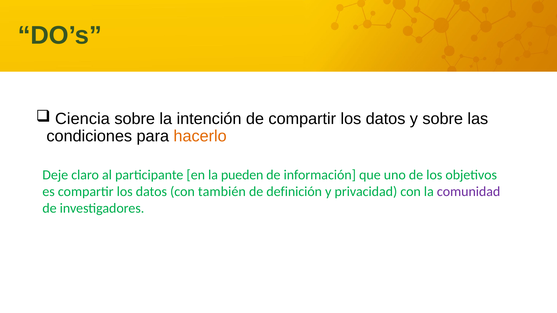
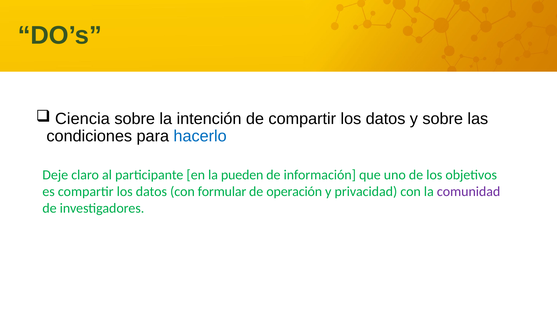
hacerlo colour: orange -> blue (200, 136)
también: también -> formular (222, 192)
definición: definición -> operación (294, 192)
